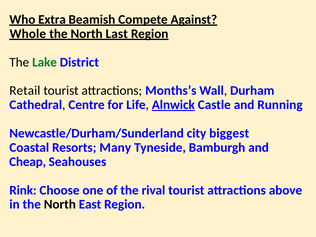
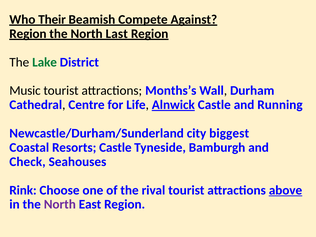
Extra: Extra -> Their (52, 20)
Whole: Whole -> Region (28, 34)
Retail: Retail -> Music (25, 91)
Resorts Many: Many -> Castle (115, 147)
Cheap: Cheap -> Check (27, 162)
above underline: none -> present (286, 190)
North colour: black -> purple (60, 204)
